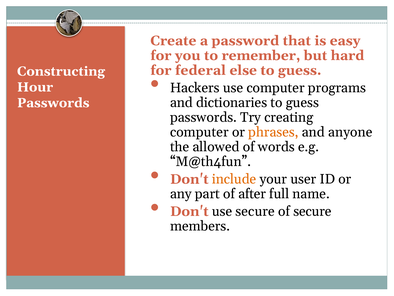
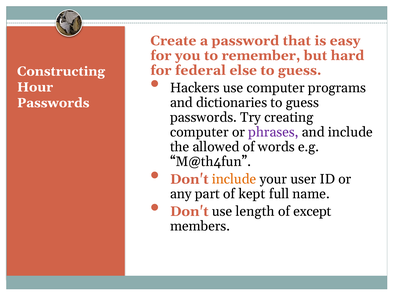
phrases colour: orange -> purple (273, 132)
and anyone: anyone -> include (350, 132)
after: after -> kept (252, 194)
use secure: secure -> length (255, 211)
of secure: secure -> except (312, 211)
